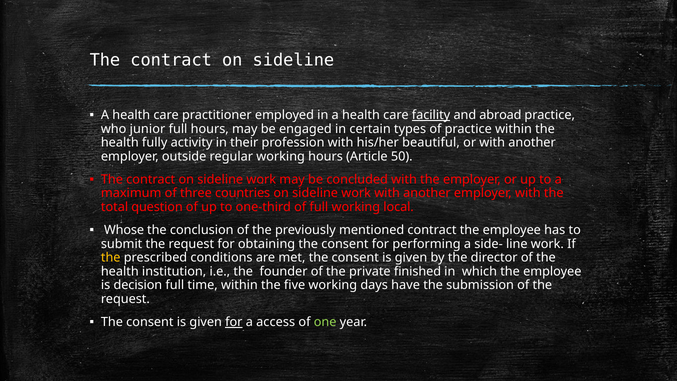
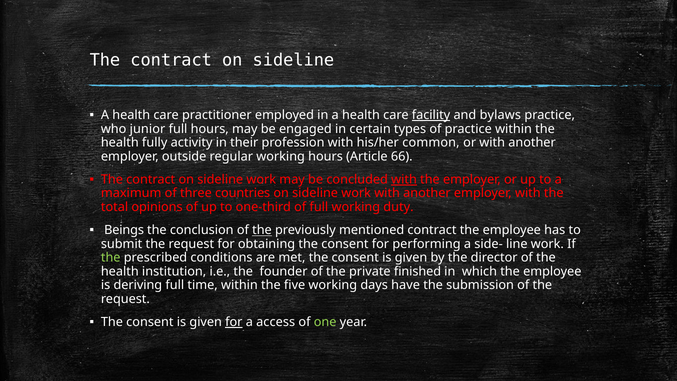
abroad: abroad -> bylaws (500, 115)
beautiful: beautiful -> common (431, 143)
50: 50 -> 66 (402, 156)
with underline: none -> present (404, 179)
question: question -> opinions (157, 207)
local: local -> duty (398, 207)
Whose: Whose -> Beings (124, 230)
the underline: none -> present (262, 230)
the colour: yellow -> light green (111, 258)
decision: decision -> deriving (138, 285)
